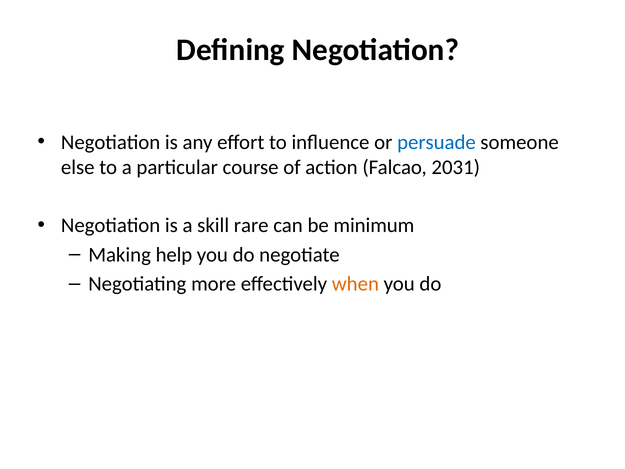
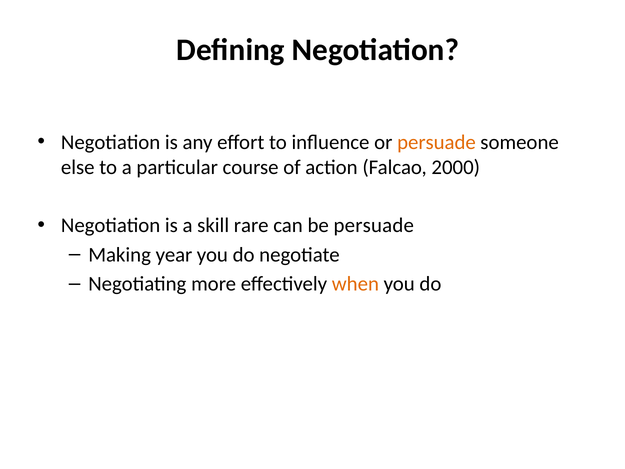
persuade colour: blue -> orange (436, 142)
2031: 2031 -> 2000 (456, 167)
be minimum: minimum -> persuade (374, 225)
help: help -> year (174, 255)
